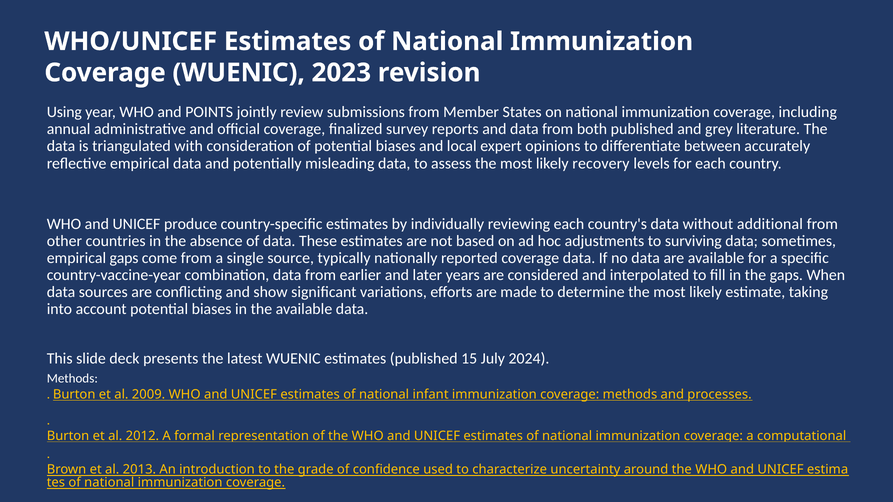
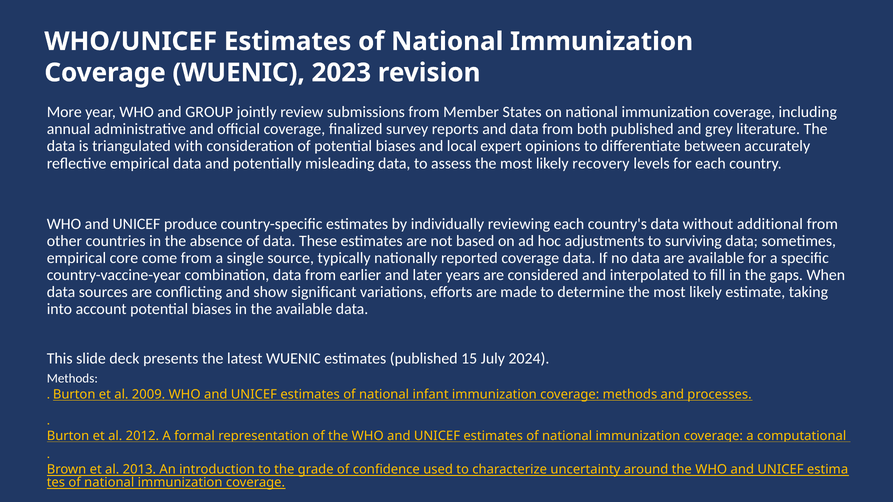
Using: Using -> More (64, 112)
POINTS: POINTS -> GROUP (209, 112)
empirical gaps: gaps -> core (124, 258)
